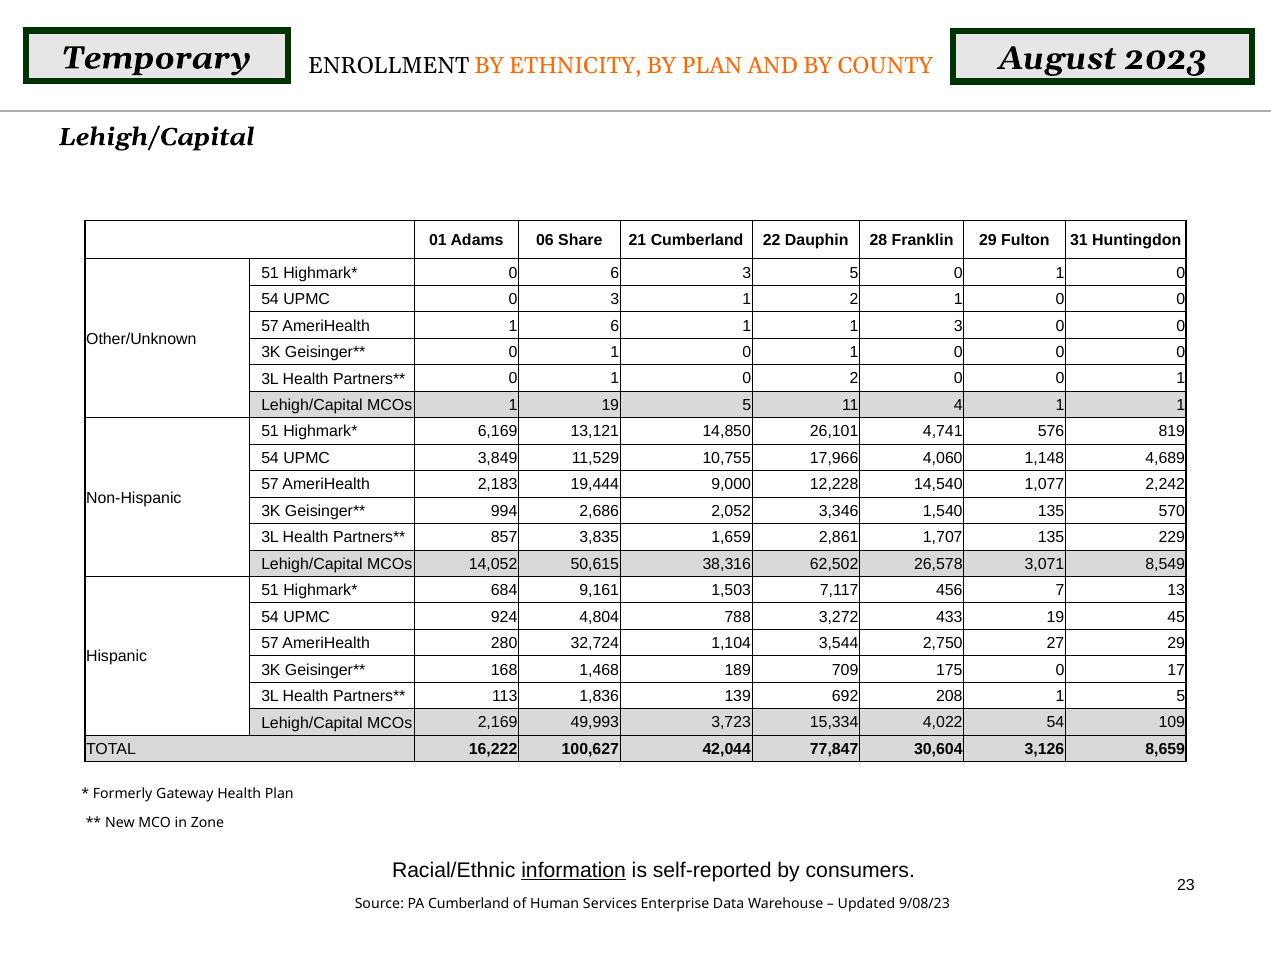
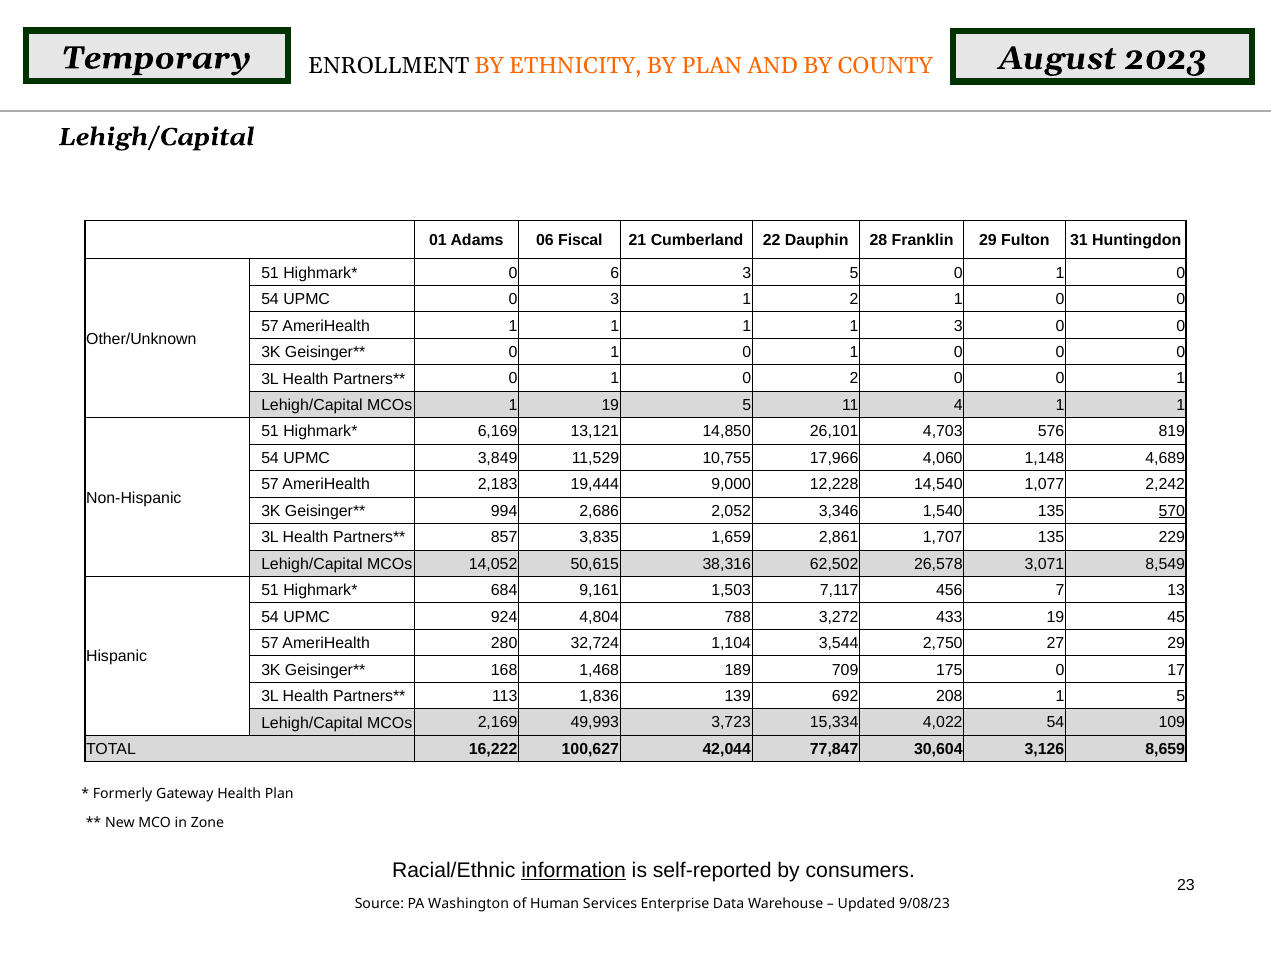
Share: Share -> Fiscal (580, 241)
AmeriHealth 1 6: 6 -> 1 (615, 326)
4,741: 4,741 -> 4,703 (943, 432)
570 underline: none -> present (1172, 511)
PA Cumberland: Cumberland -> Washington (469, 904)
